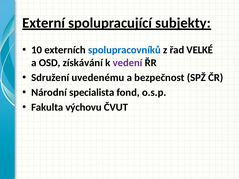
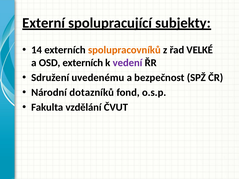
10: 10 -> 14 (37, 50)
spolupracovníků colour: blue -> orange (124, 50)
OSD získávání: získávání -> externích (83, 63)
specialista: specialista -> dotazníků (92, 93)
výchovu: výchovu -> vzdělání (84, 107)
